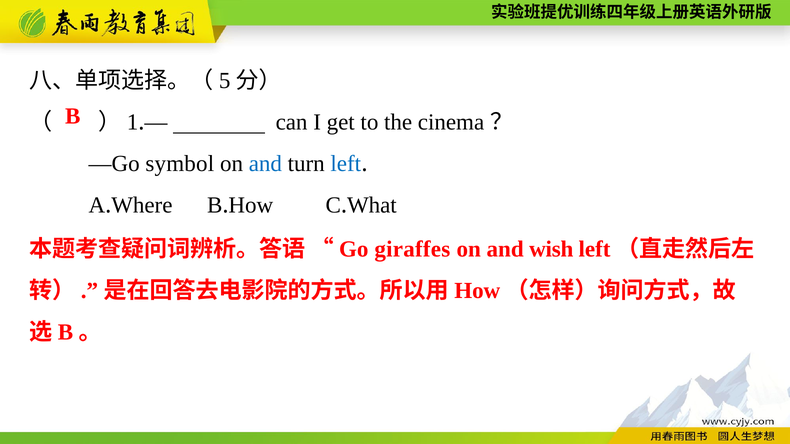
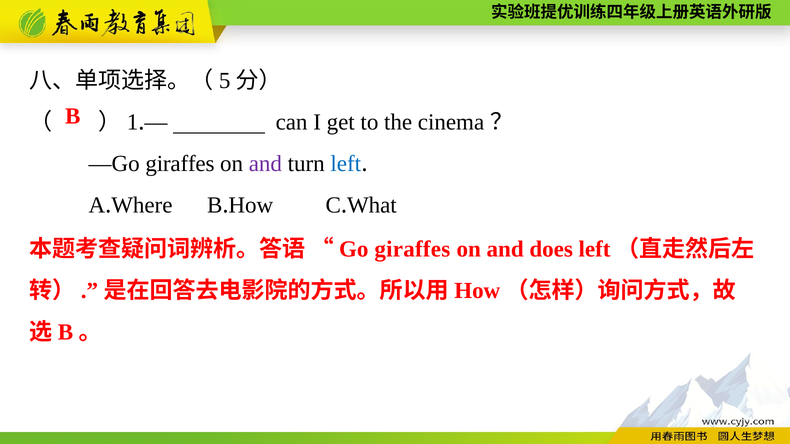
—Go symbol: symbol -> giraffes (180, 164)
and colour: blue -> purple (265, 164)
wish: wish -> does (551, 249)
